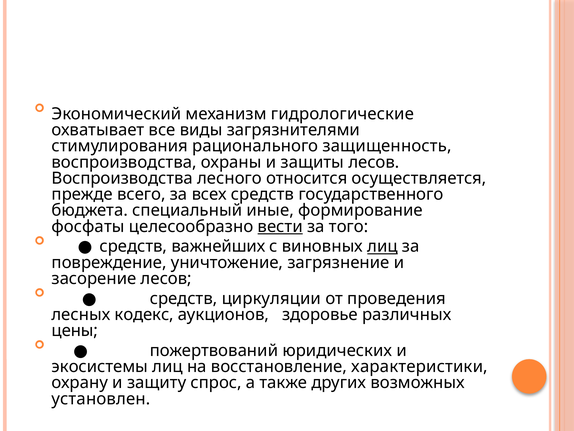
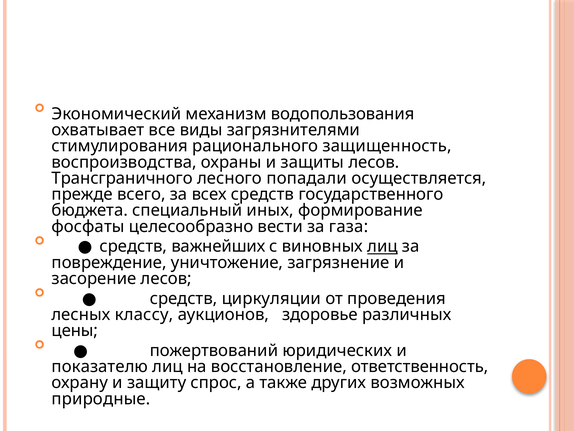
гидрологические: гидрологические -> водопользования (343, 114)
Воспроизводства: Воспроизводства -> Трансграничного (122, 178)
относится: относится -> попадали (307, 178)
иные: иные -> иных (270, 210)
вести underline: present -> none (280, 226)
того: того -> газа (349, 226)
кодекс: кодекс -> классу (144, 314)
экосистемы: экосистемы -> показателю (100, 366)
характеристики: характеристики -> ответственность (420, 366)
установлен: установлен -> природные (101, 398)
